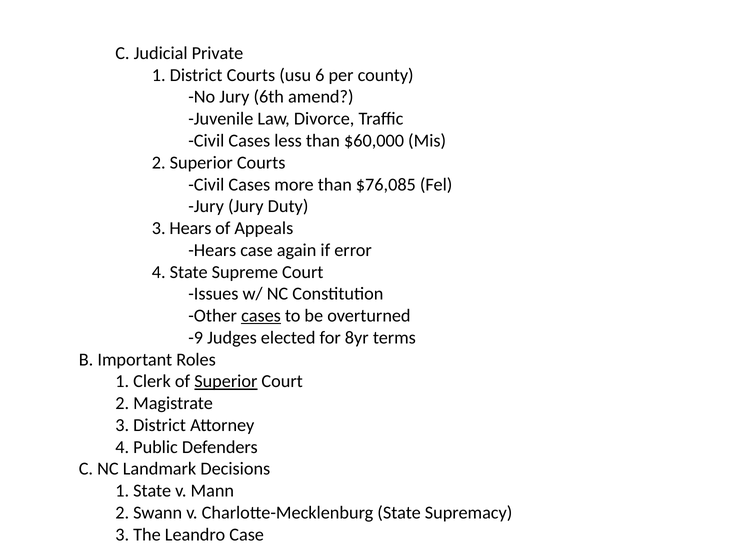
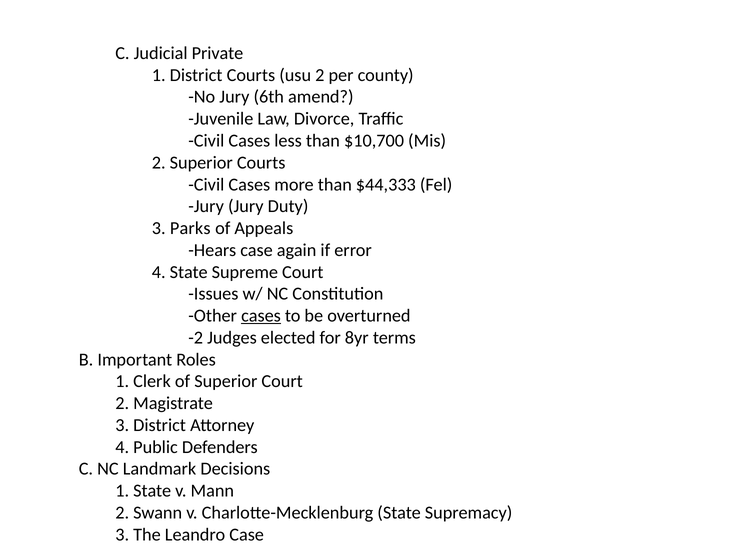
usu 6: 6 -> 2 (320, 75)
$60,000: $60,000 -> $10,700 (374, 141)
$76,085: $76,085 -> $44,333 (386, 185)
3 Hears: Hears -> Parks (190, 228)
-9: -9 -> -2 (196, 338)
Superior underline: present -> none (226, 382)
